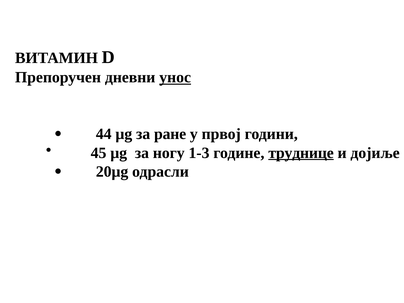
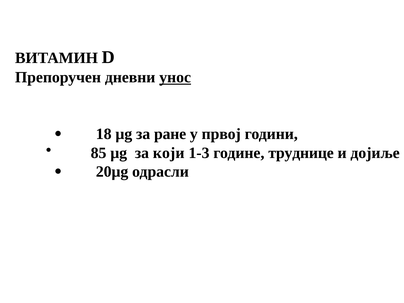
44: 44 -> 18 (104, 134)
45: 45 -> 85 (99, 153)
ногу: ногу -> који (169, 153)
труднице underline: present -> none (301, 153)
